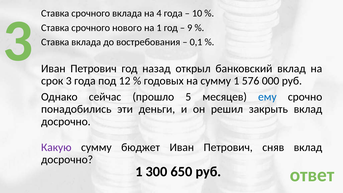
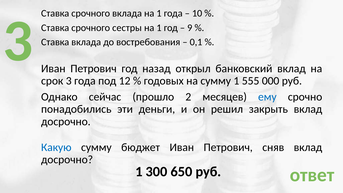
вклада на 4: 4 -> 1 (159, 13)
нового: нового -> сестры (127, 28)
576: 576 -> 555 (251, 81)
5: 5 -> 2 (188, 97)
Какую colour: purple -> blue (56, 147)
